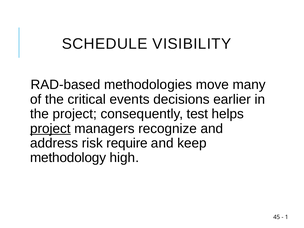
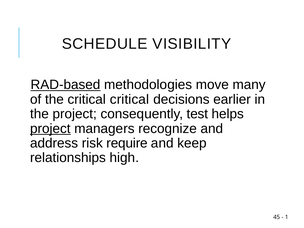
RAD-based underline: none -> present (65, 85)
critical events: events -> critical (130, 99)
methodology: methodology -> relationships (68, 158)
